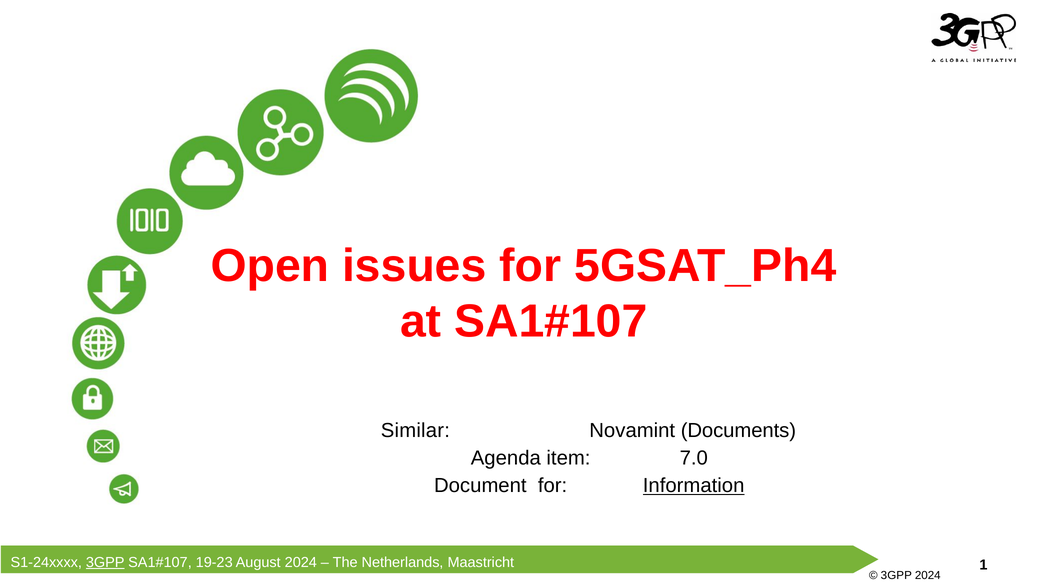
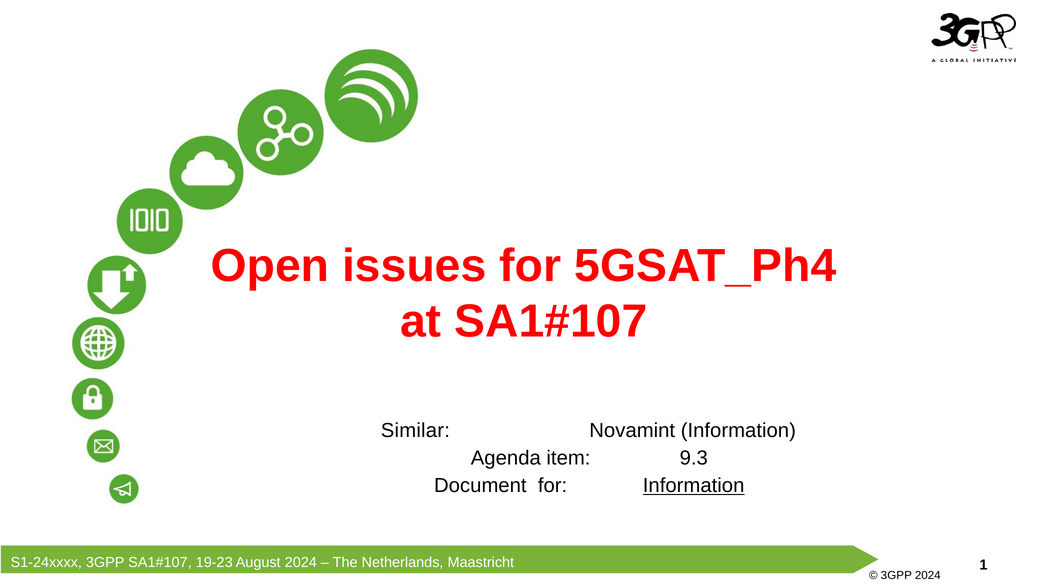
Novamint Documents: Documents -> Information (738, 431)
7.0: 7.0 -> 9.3 (694, 458)
3GPP underline: present -> none (105, 563)
